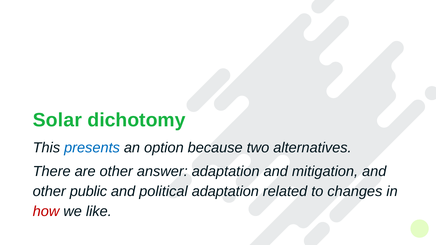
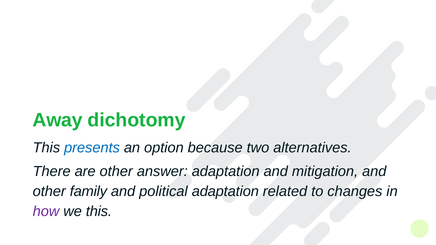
Solar: Solar -> Away (58, 120)
public: public -> family (88, 192)
how colour: red -> purple (46, 212)
we like: like -> this (99, 212)
